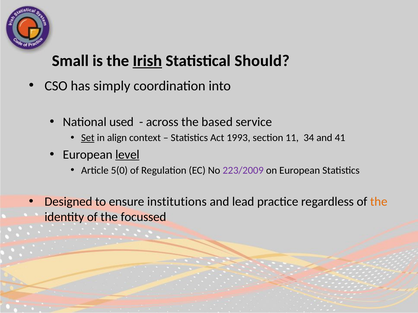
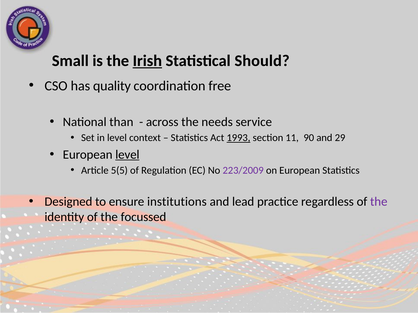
simply: simply -> quality (112, 86)
into: into -> free (220, 86)
used: used -> than (121, 122)
based: based -> needs (217, 122)
Set underline: present -> none (88, 138)
in align: align -> level (117, 138)
1993 underline: none -> present (239, 138)
34: 34 -> 90 (309, 138)
41: 41 -> 29 (340, 138)
5(0: 5(0 -> 5(5 (119, 171)
the colour: orange -> purple (379, 202)
